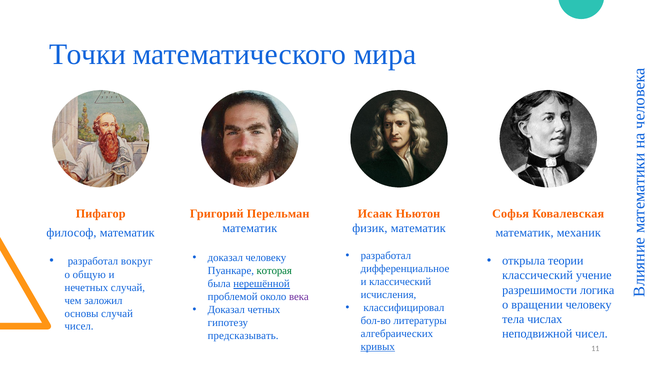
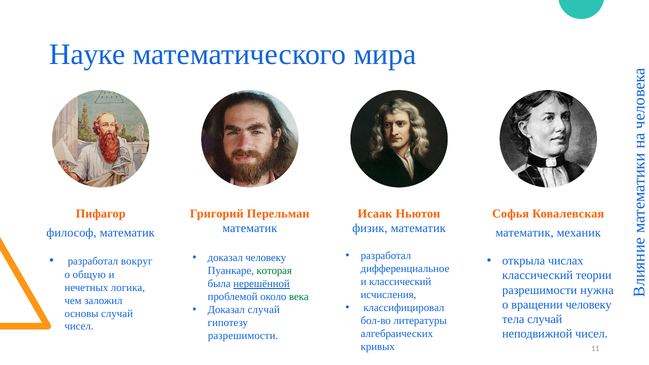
Точки: Точки -> Науке (88, 55)
теории: теории -> числах (566, 261)
учение: учение -> теории (594, 275)
нечетных случай: случай -> логика (128, 288)
логика: логика -> нужна (597, 290)
века colour: purple -> green (299, 297)
Доказал четных: четных -> случай (264, 310)
тела числах: числах -> случай (545, 319)
предсказывать: предсказывать -> разрешимости (243, 336)
кривых underline: present -> none (378, 347)
